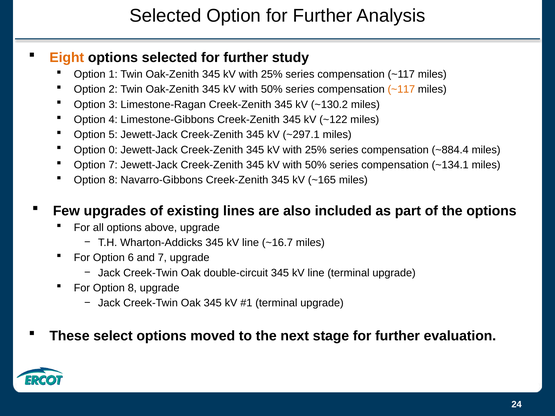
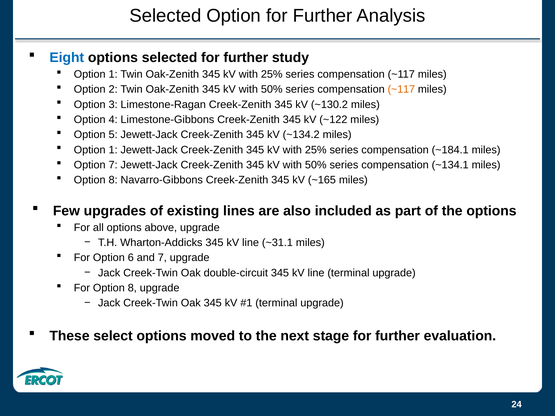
Eight colour: orange -> blue (67, 58)
~297.1: ~297.1 -> ~134.2 (301, 135)
0: 0 -> 1 (113, 150)
~884.4: ~884.4 -> ~184.1 (450, 150)
~16.7: ~16.7 -> ~31.1 (277, 243)
